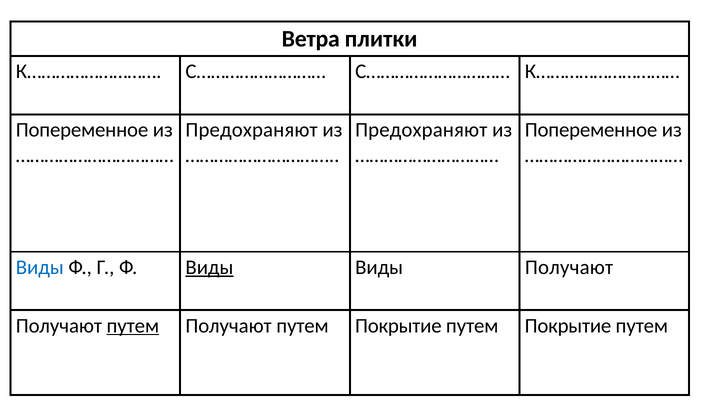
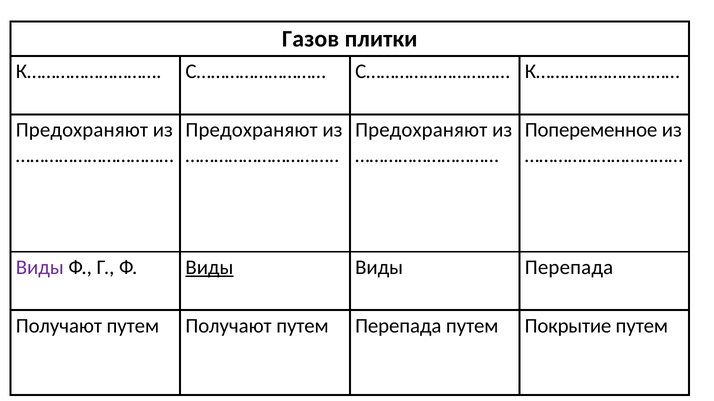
Ветра: Ветра -> Газов (311, 39)
Попеременное: Попеременное -> Предохраняют (82, 130)
Виды colour: blue -> purple (40, 268)
Виды Получают: Получают -> Перепада (569, 268)
путем underline: present -> none (133, 326)
Получают путем Покрытие: Покрытие -> Перепада (398, 326)
